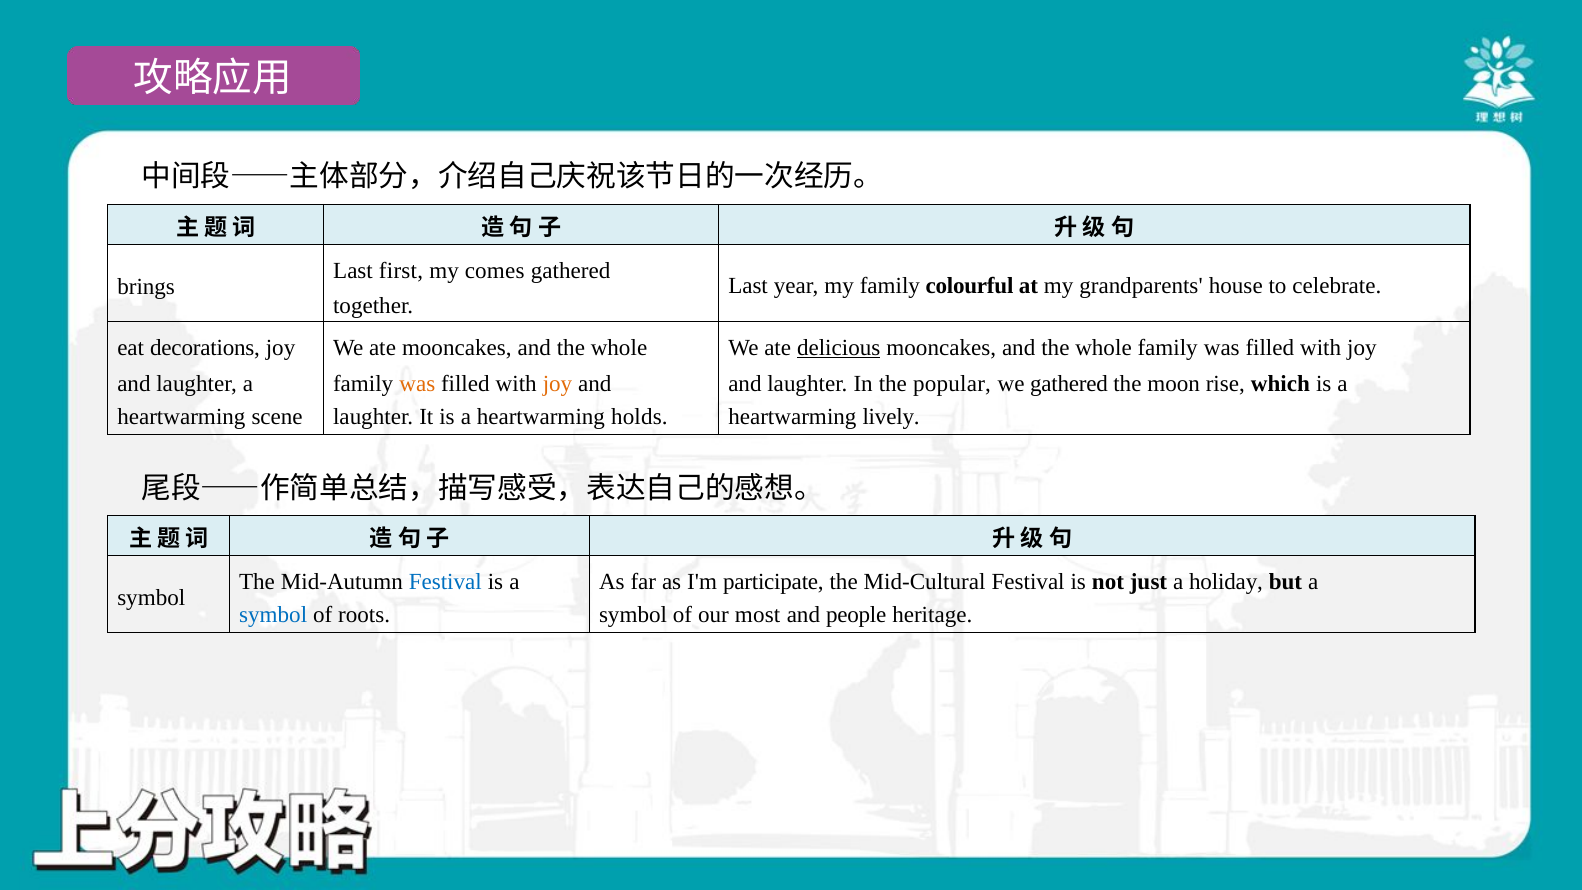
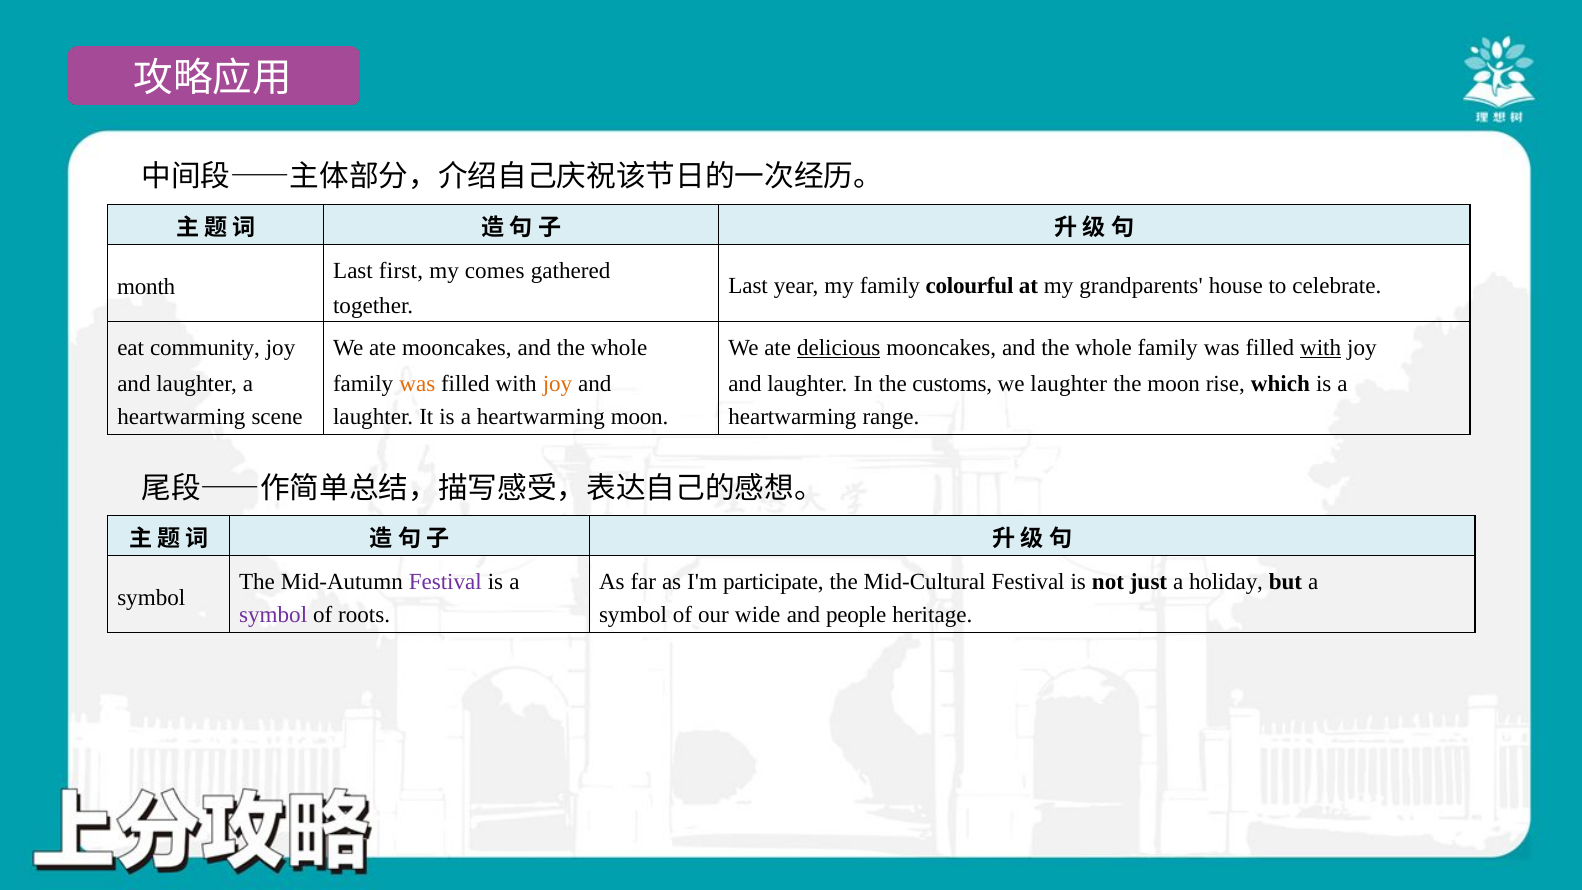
brings: brings -> month (146, 287)
decorations: decorations -> community (205, 347)
with underline: none -> present (1321, 347)
popular: popular -> customs (952, 384)
we gathered: gathered -> laughter (1069, 384)
heartwarming holds: holds -> moon (640, 417)
lively: lively -> range (891, 417)
Festival colour: blue -> purple (445, 581)
symbol colour: blue -> purple (273, 614)
most: most -> wide (758, 614)
